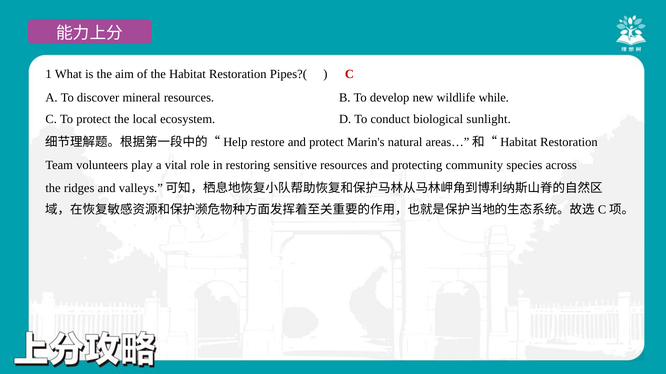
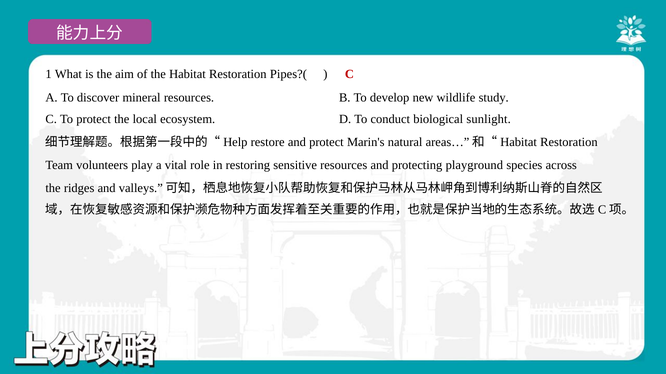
while: while -> study (494, 98)
community: community -> playground (474, 165)
